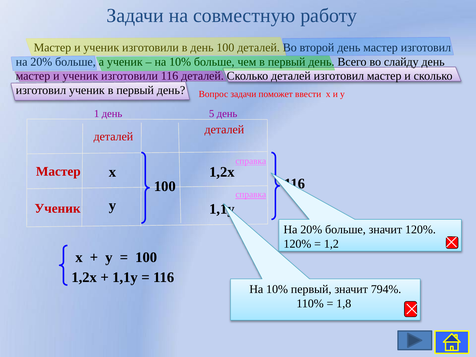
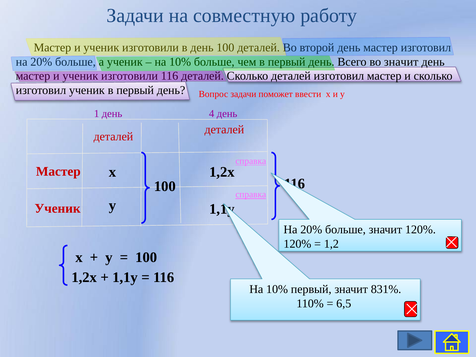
во слайду: слайду -> значит (401, 62)
5: 5 -> 4 (212, 114)
794%: 794% -> 831% (386, 289)
1,8: 1,8 -> 6,5 (344, 304)
